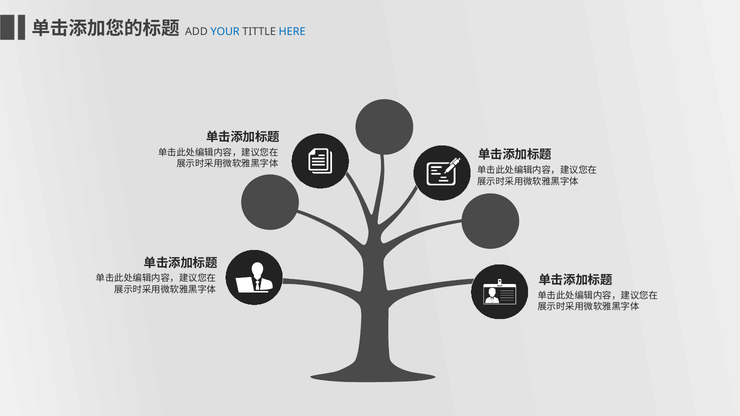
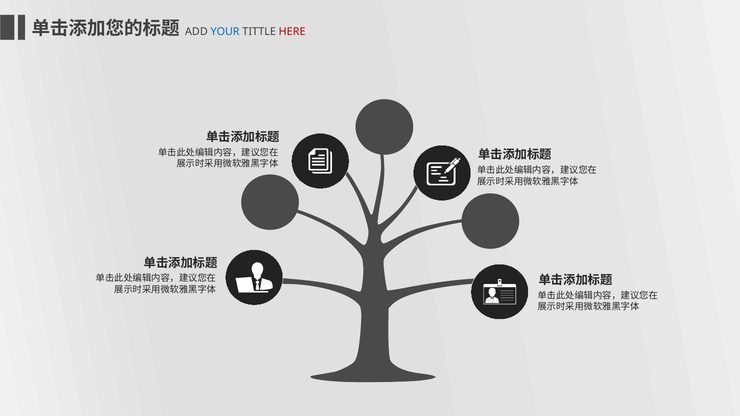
HERE colour: blue -> red (292, 32)
